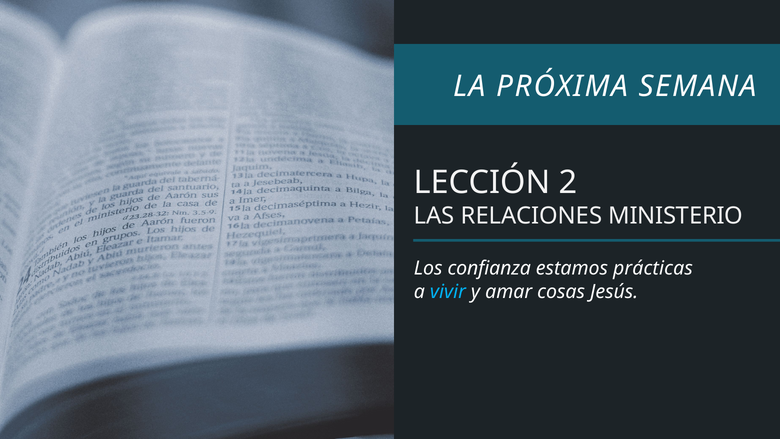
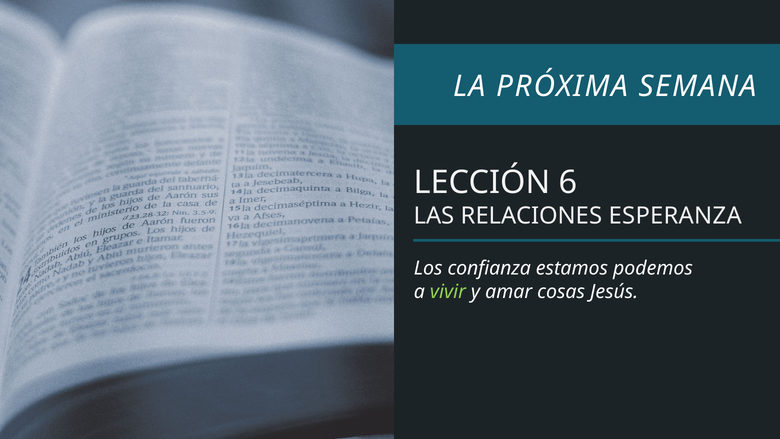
2: 2 -> 6 (568, 183)
MINISTERIO: MINISTERIO -> ESPERANZA (675, 216)
prácticas: prácticas -> podemos (653, 268)
vivir colour: light blue -> light green (448, 292)
